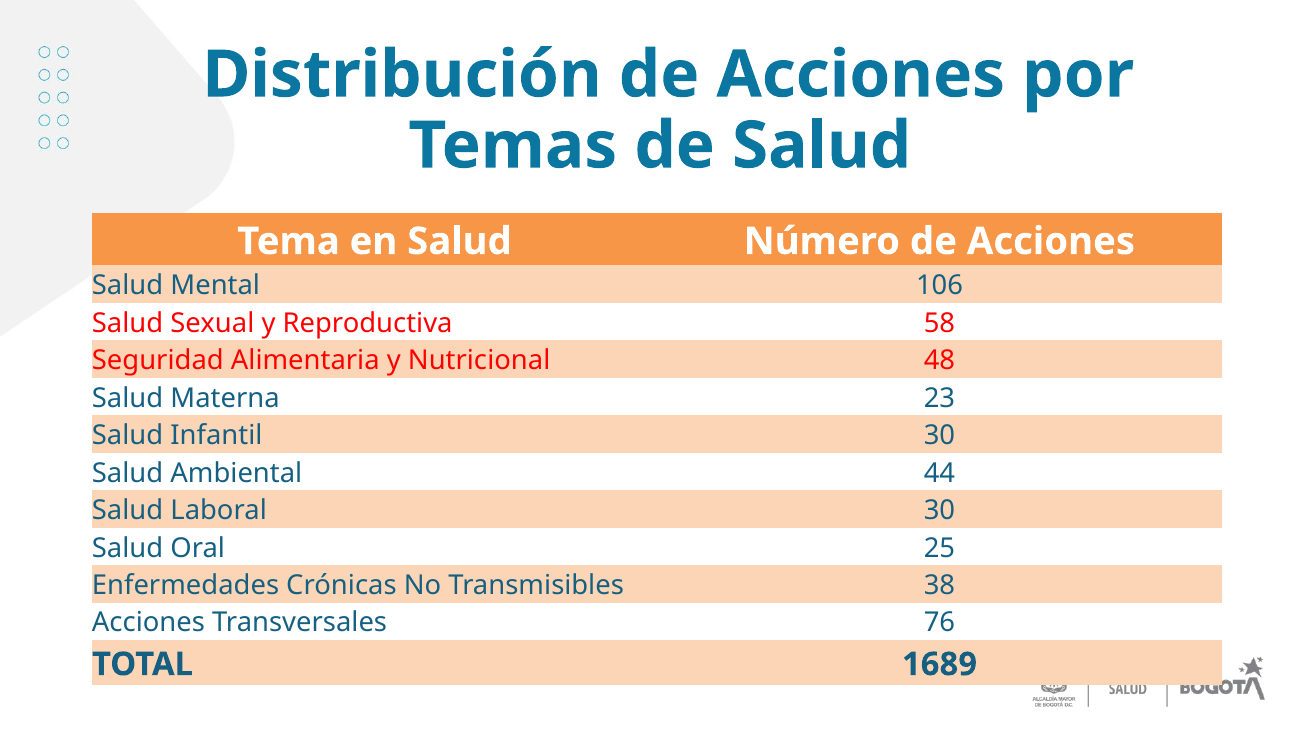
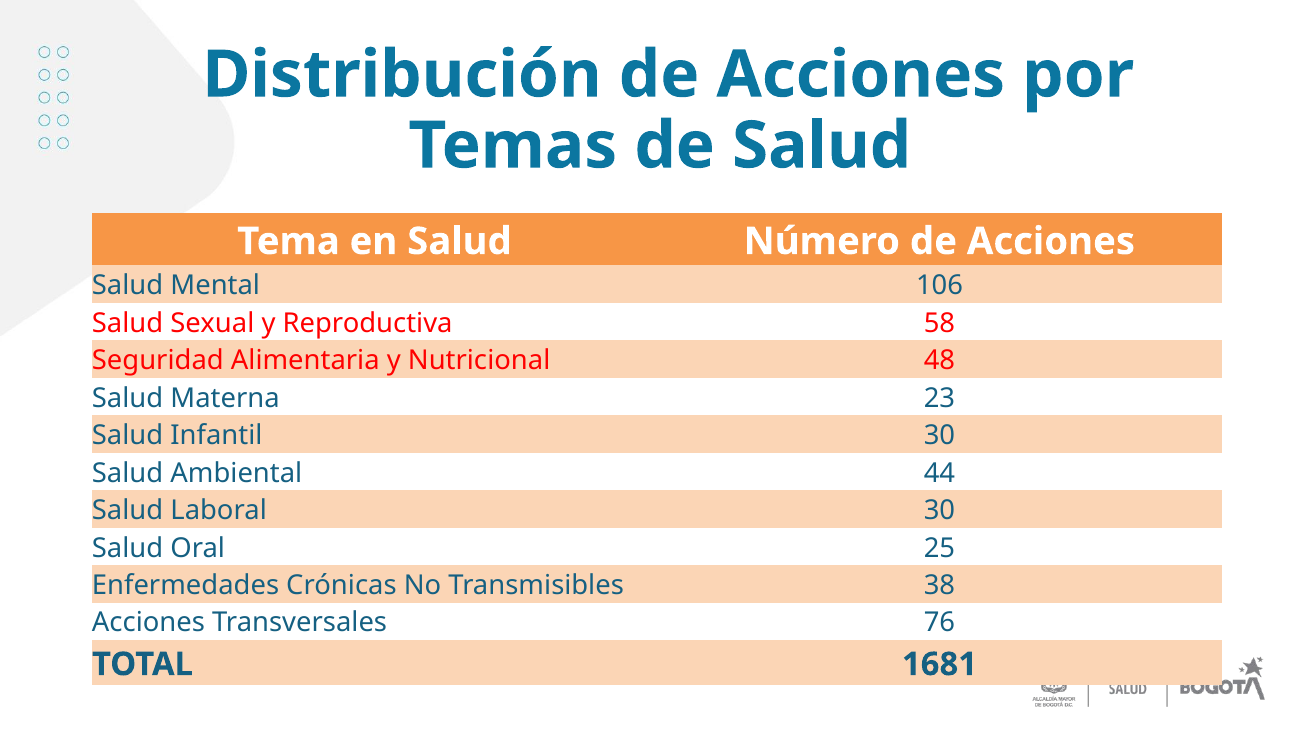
1689: 1689 -> 1681 (940, 664)
